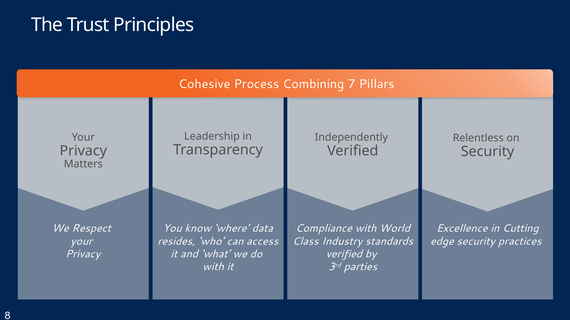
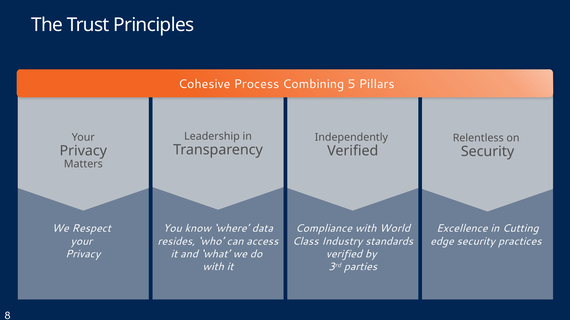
7: 7 -> 5 (352, 84)
